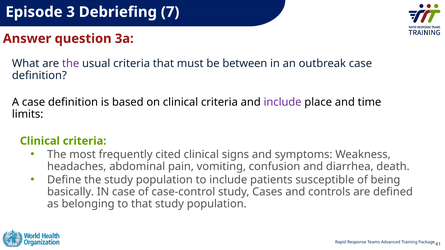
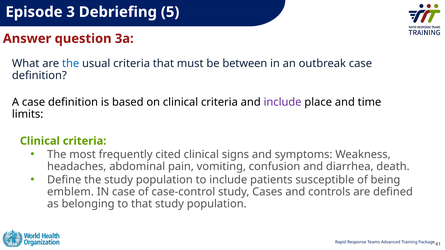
7: 7 -> 5 (170, 12)
the colour: purple -> blue (71, 63)
basically: basically -> emblem (71, 192)
